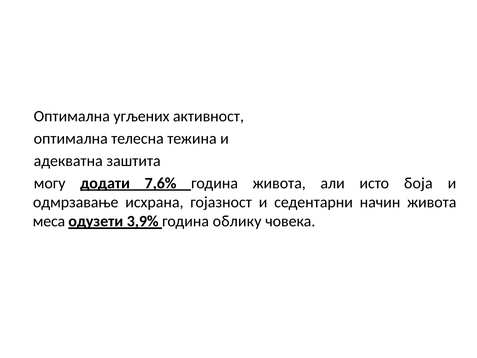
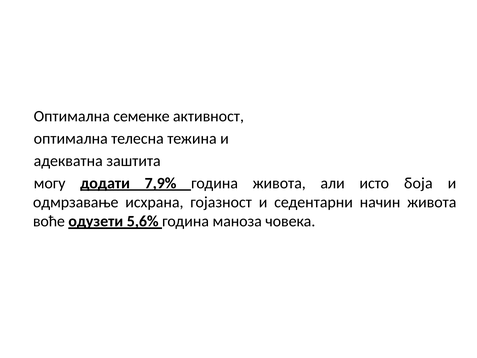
угљених: угљених -> семенке (141, 116)
7,6%: 7,6% -> 7,9% (161, 183)
меса: меса -> воће (49, 221)
3,9%: 3,9% -> 5,6% (143, 221)
облику: облику -> маноза (237, 221)
